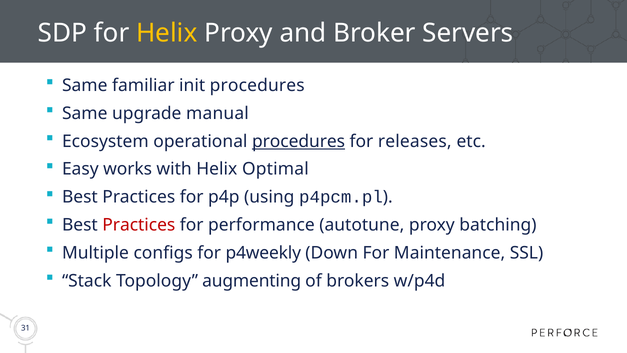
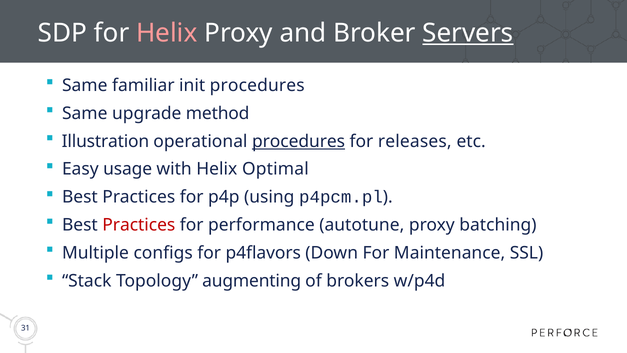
Helix colour: yellow -> pink (167, 33)
Servers underline: none -> present (468, 33)
manual: manual -> method (218, 113)
Ecosystem: Ecosystem -> Illustration (105, 141)
works: works -> usage (128, 169)
p4weekly: p4weekly -> p4flavors (263, 253)
